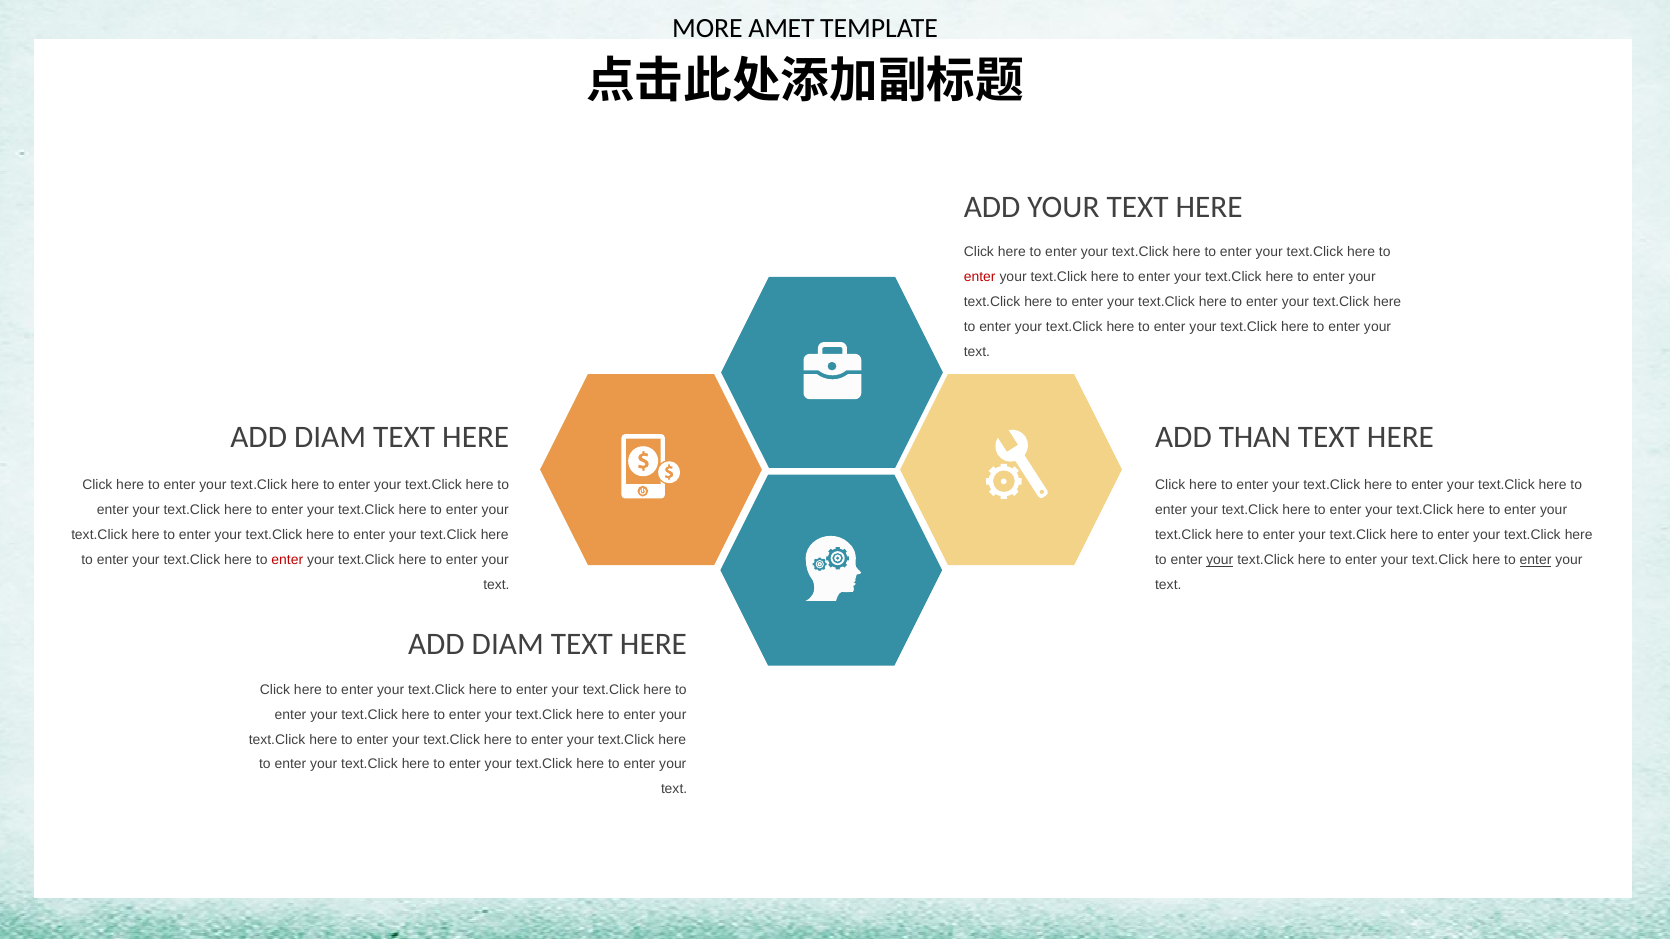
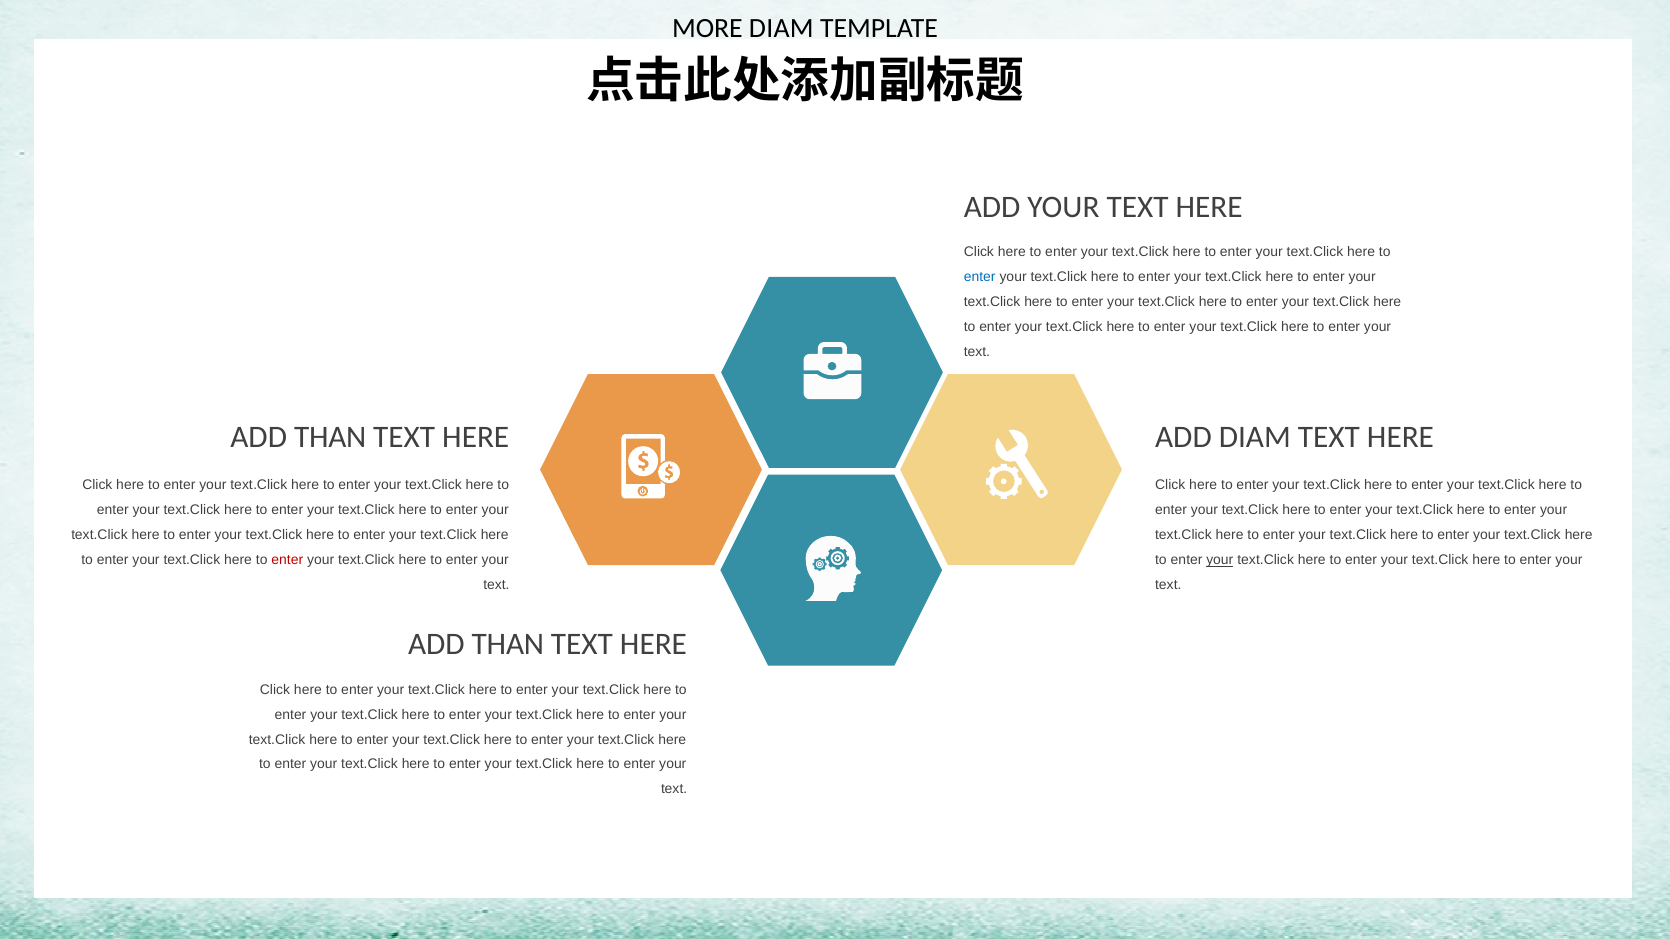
MORE AMET: AMET -> DIAM (781, 29)
enter colour: red -> blue (980, 277)
DIAM: DIAM -> THAN (330, 438)
ADD THAN: THAN -> DIAM (1255, 438)
enter underline: present -> none (1536, 561)
DIAM: DIAM -> THAN (508, 644)
